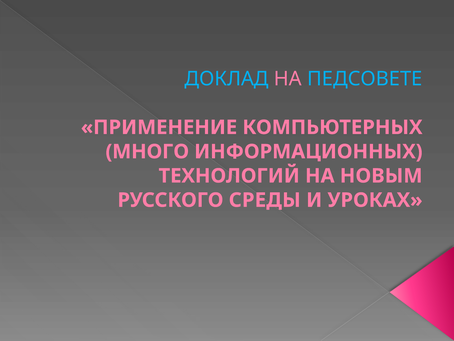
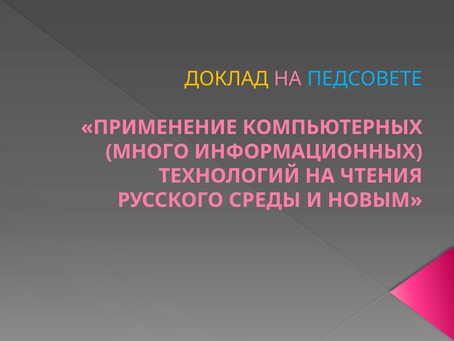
ДОКЛАД colour: light blue -> yellow (227, 79)
НОВЫМ: НОВЫМ -> ЧТЕНИЯ (381, 176)
УРОКАХ: УРОКАХ -> НОВЫМ (375, 200)
